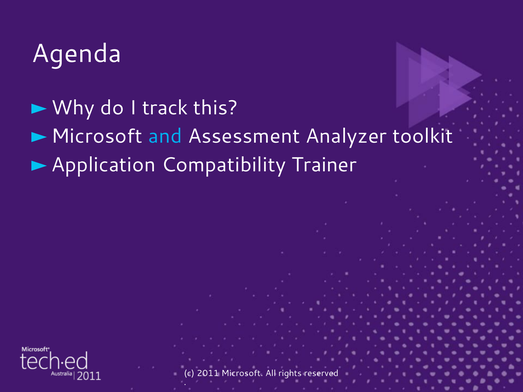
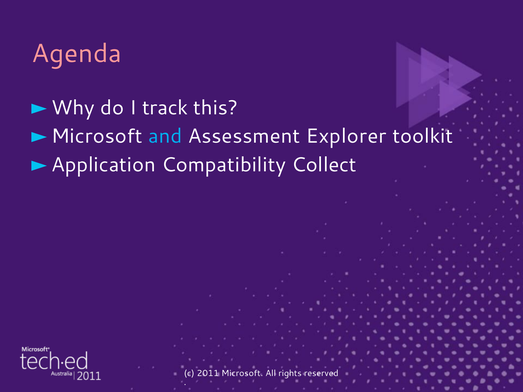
Agenda colour: white -> pink (77, 54)
Analyzer: Analyzer -> Explorer (346, 136)
Trainer: Trainer -> Collect (324, 165)
